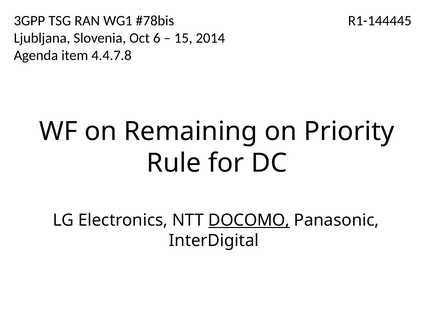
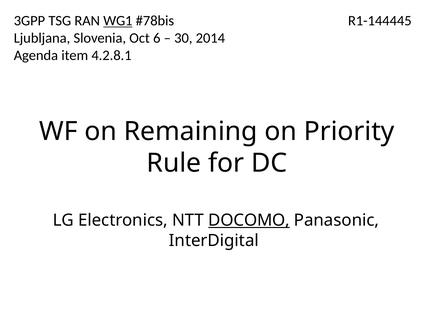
WG1 underline: none -> present (118, 21)
15: 15 -> 30 (183, 38)
4.4.7.8: 4.4.7.8 -> 4.2.8.1 (112, 56)
